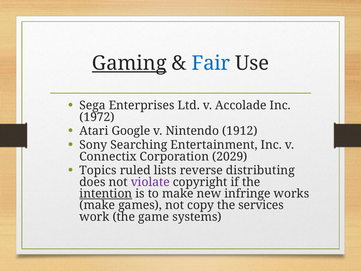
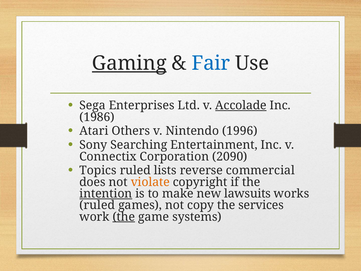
Accolade underline: none -> present (241, 105)
1972: 1972 -> 1986 (97, 117)
Google: Google -> Others (131, 131)
1912: 1912 -> 1996 (240, 131)
2029: 2029 -> 2090 (230, 156)
distributing: distributing -> commercial (260, 170)
violate colour: purple -> orange (150, 182)
infringe: infringe -> lawsuits (248, 193)
make: make -> ruled (97, 205)
the underline: none -> present (124, 217)
